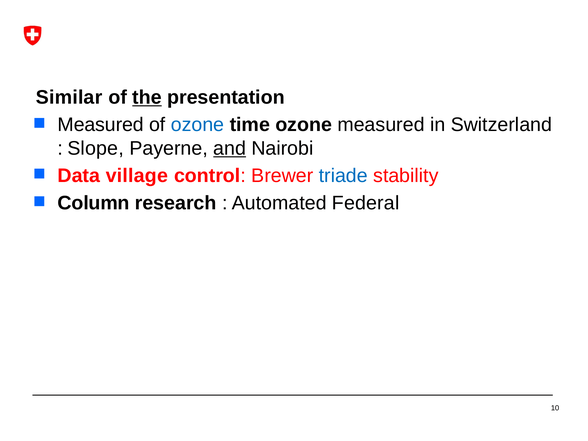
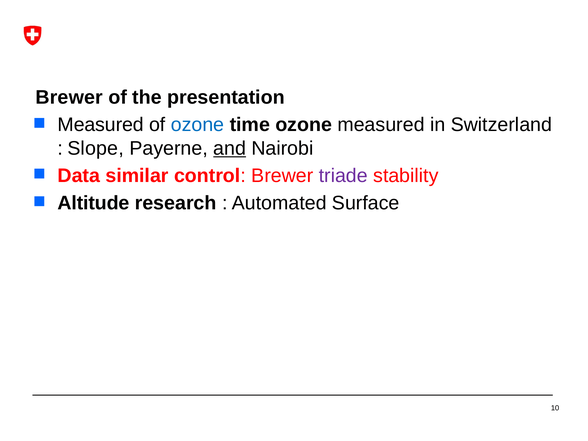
Similar: Similar -> Brewer (69, 97)
the underline: present -> none (147, 97)
village: village -> similar (137, 176)
triade colour: blue -> purple (343, 176)
Column: Column -> Altitude (94, 203)
Federal: Federal -> Surface (366, 203)
